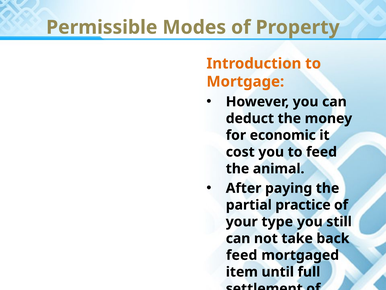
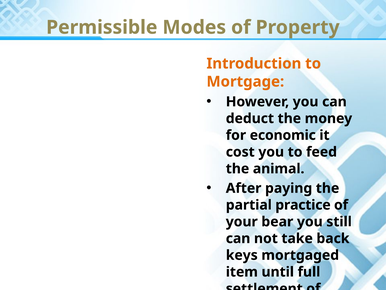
type: type -> bear (277, 221)
feed: feed -> keys (242, 255)
